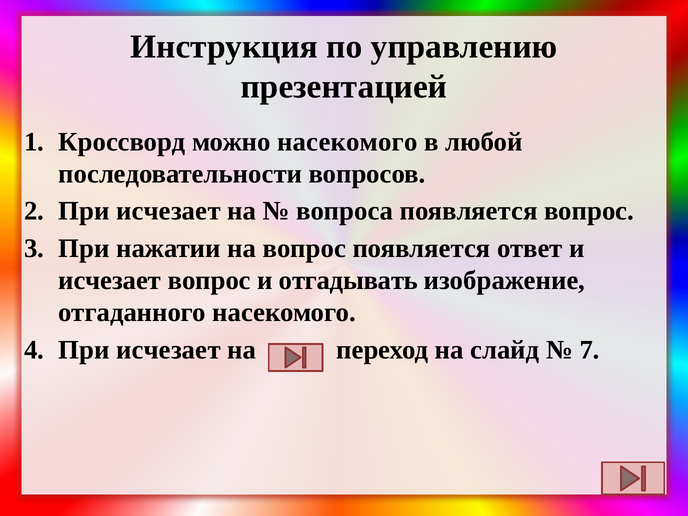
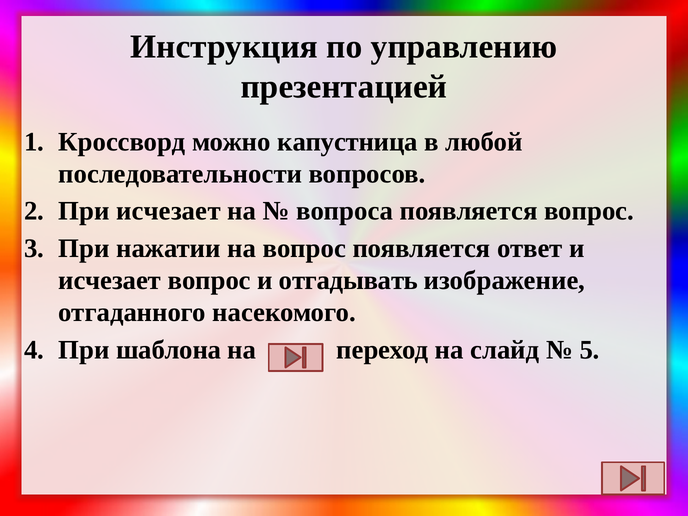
можно насекомого: насекомого -> капустница (348, 142)
4 При исчезает: исчезает -> шаблона (169, 350)
7: 7 -> 5 (590, 350)
